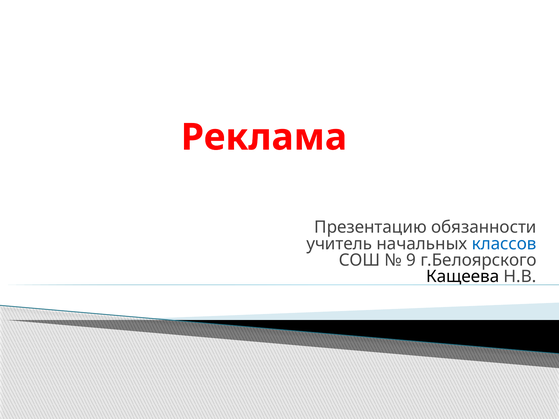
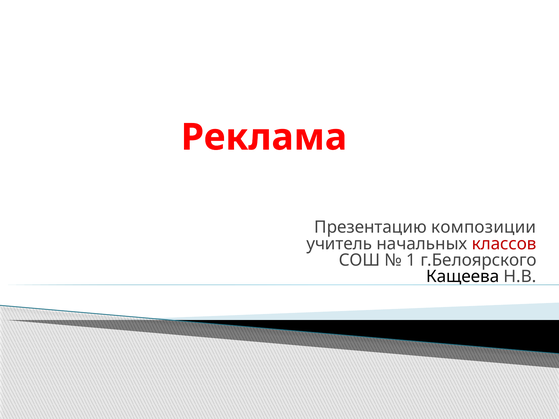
обязанности: обязанности -> композиции (484, 227)
классов colour: blue -> red (504, 244)
9: 9 -> 1 (411, 260)
